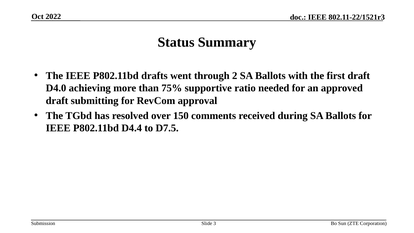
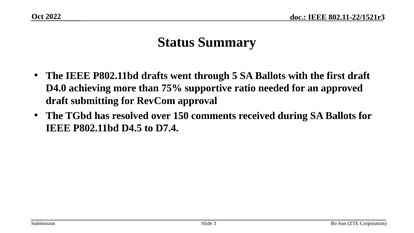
2: 2 -> 5 (235, 76)
D4.4: D4.4 -> D4.5 (132, 128)
D7.5: D7.5 -> D7.4 (167, 128)
